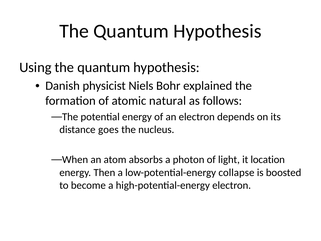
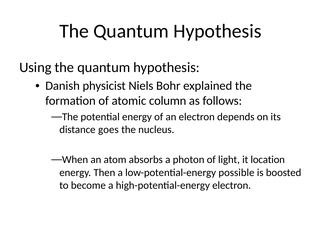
natural: natural -> column (168, 101)
collapse: collapse -> possible (236, 172)
